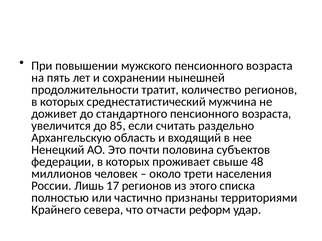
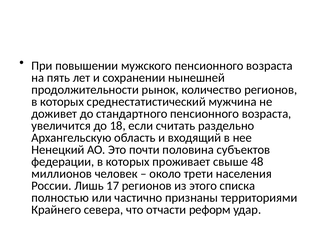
тратит: тратит -> рынок (160, 90)
85: 85 -> 18 (118, 126)
